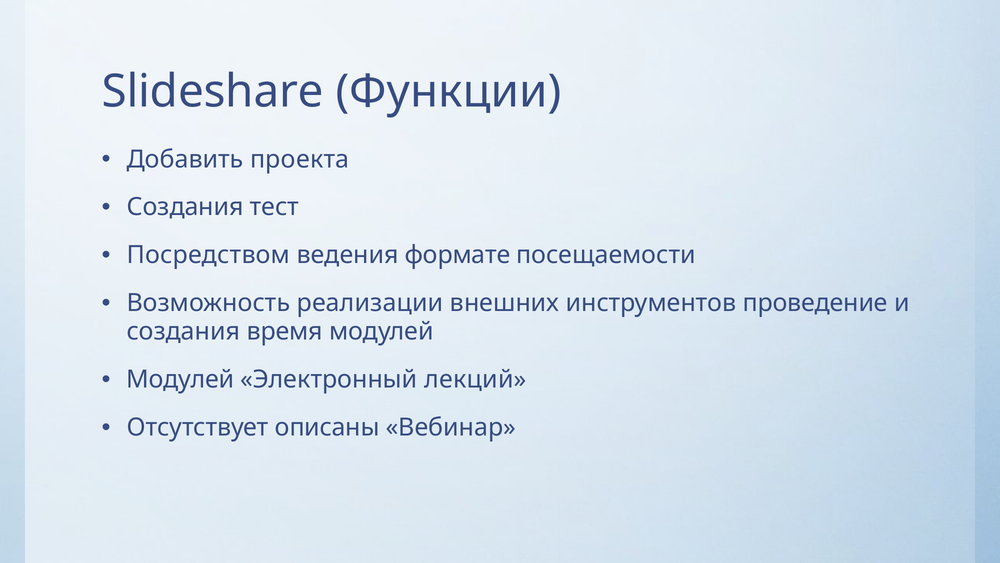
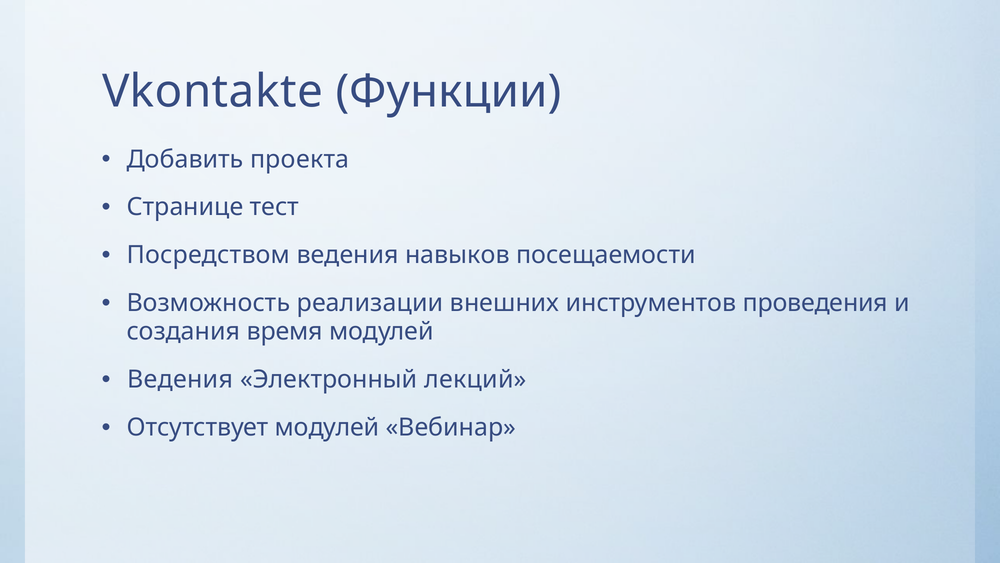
Slideshare: Slideshare -> Vkontakte (212, 91)
Создания: Создания -> Странице (185, 207)
формате: формате -> навыков (457, 255)
проведение: проведение -> проведения (815, 303)
Модулей: Модулей -> Ведения (180, 379)
Отсутствует описаны: описаны -> модулей (327, 427)
